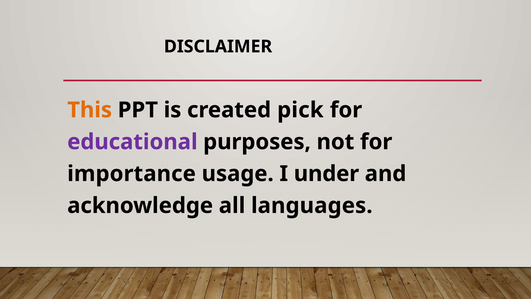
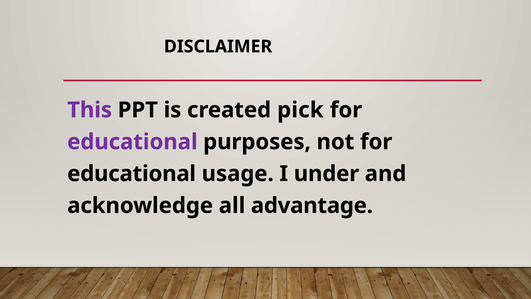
This colour: orange -> purple (90, 110)
importance: importance -> educational (132, 174)
languages: languages -> advantage (312, 205)
